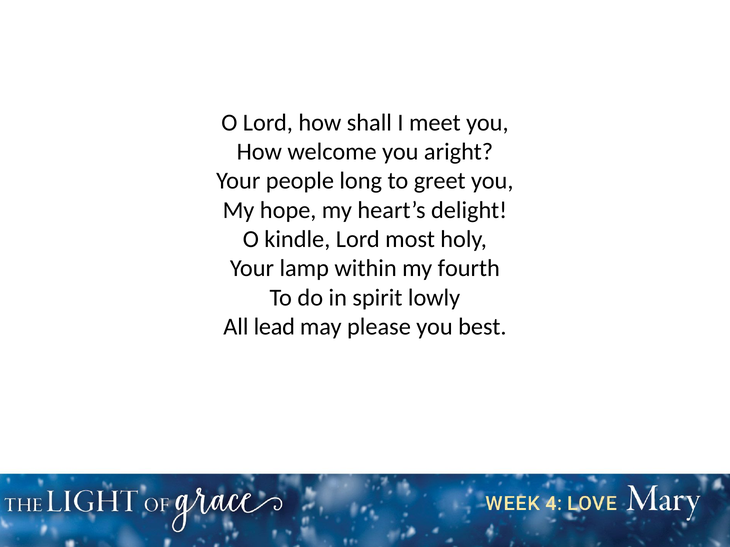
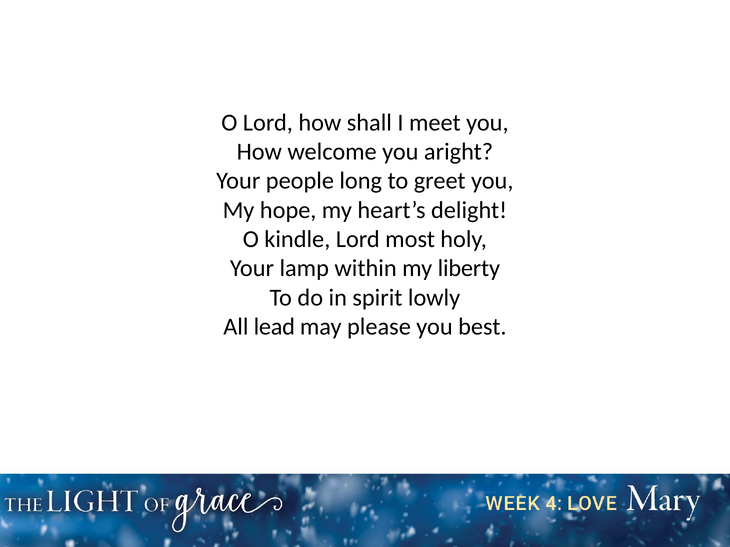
fourth: fourth -> liberty (469, 269)
